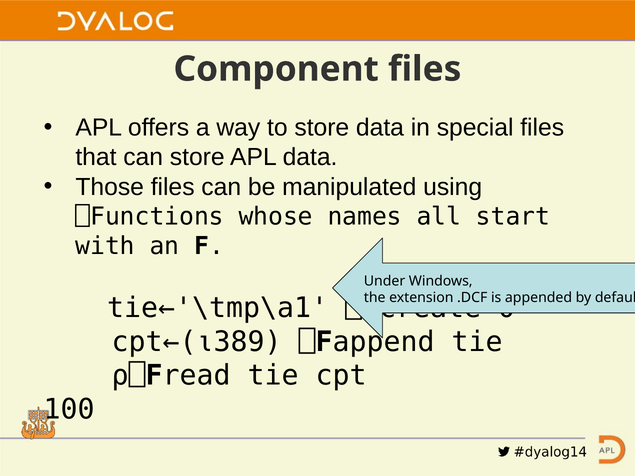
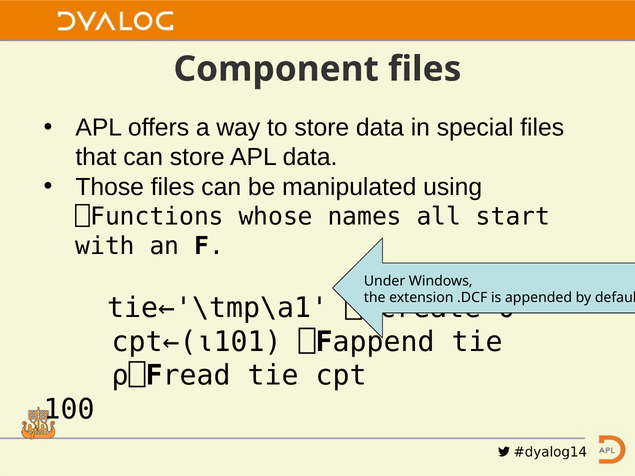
cpt←(⍳389: cpt←(⍳389 -> cpt←(⍳101 (197, 342)
